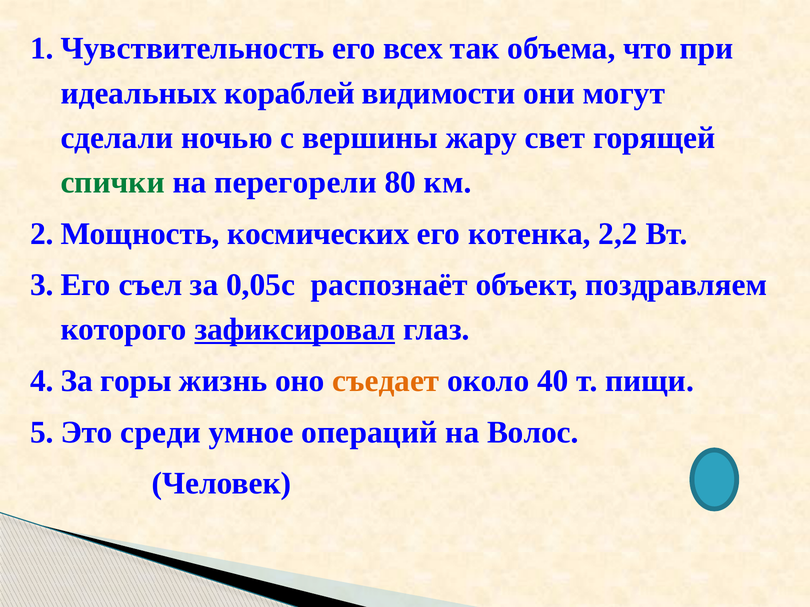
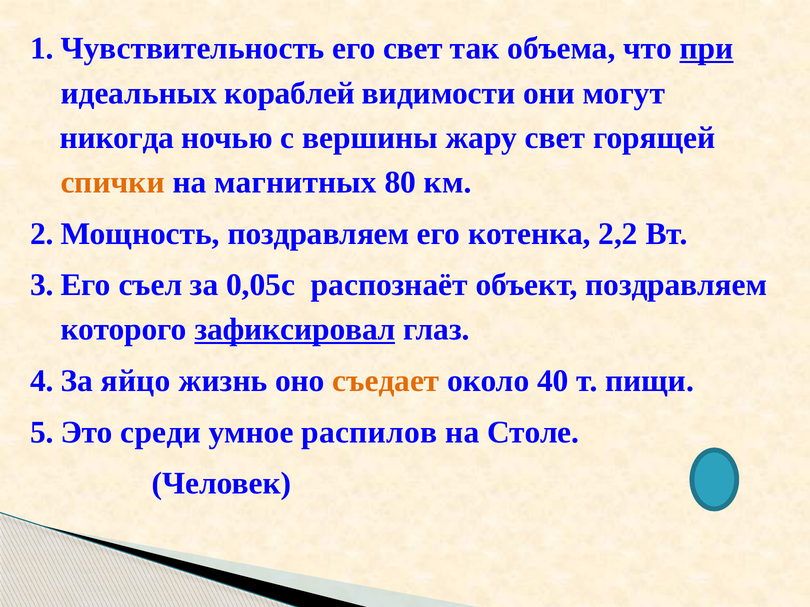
его всех: всех -> свет (413, 49)
при underline: none -> present (706, 49)
сделали: сделали -> никогда (117, 138)
спички colour: green -> orange (113, 182)
перегорели: перегорели -> магнитных (295, 182)
космических: космических -> поздравляем (318, 234)
горы: горы -> яйцо (136, 381)
операций: операций -> распилов (369, 433)
Волос: Волос -> Столе (533, 433)
